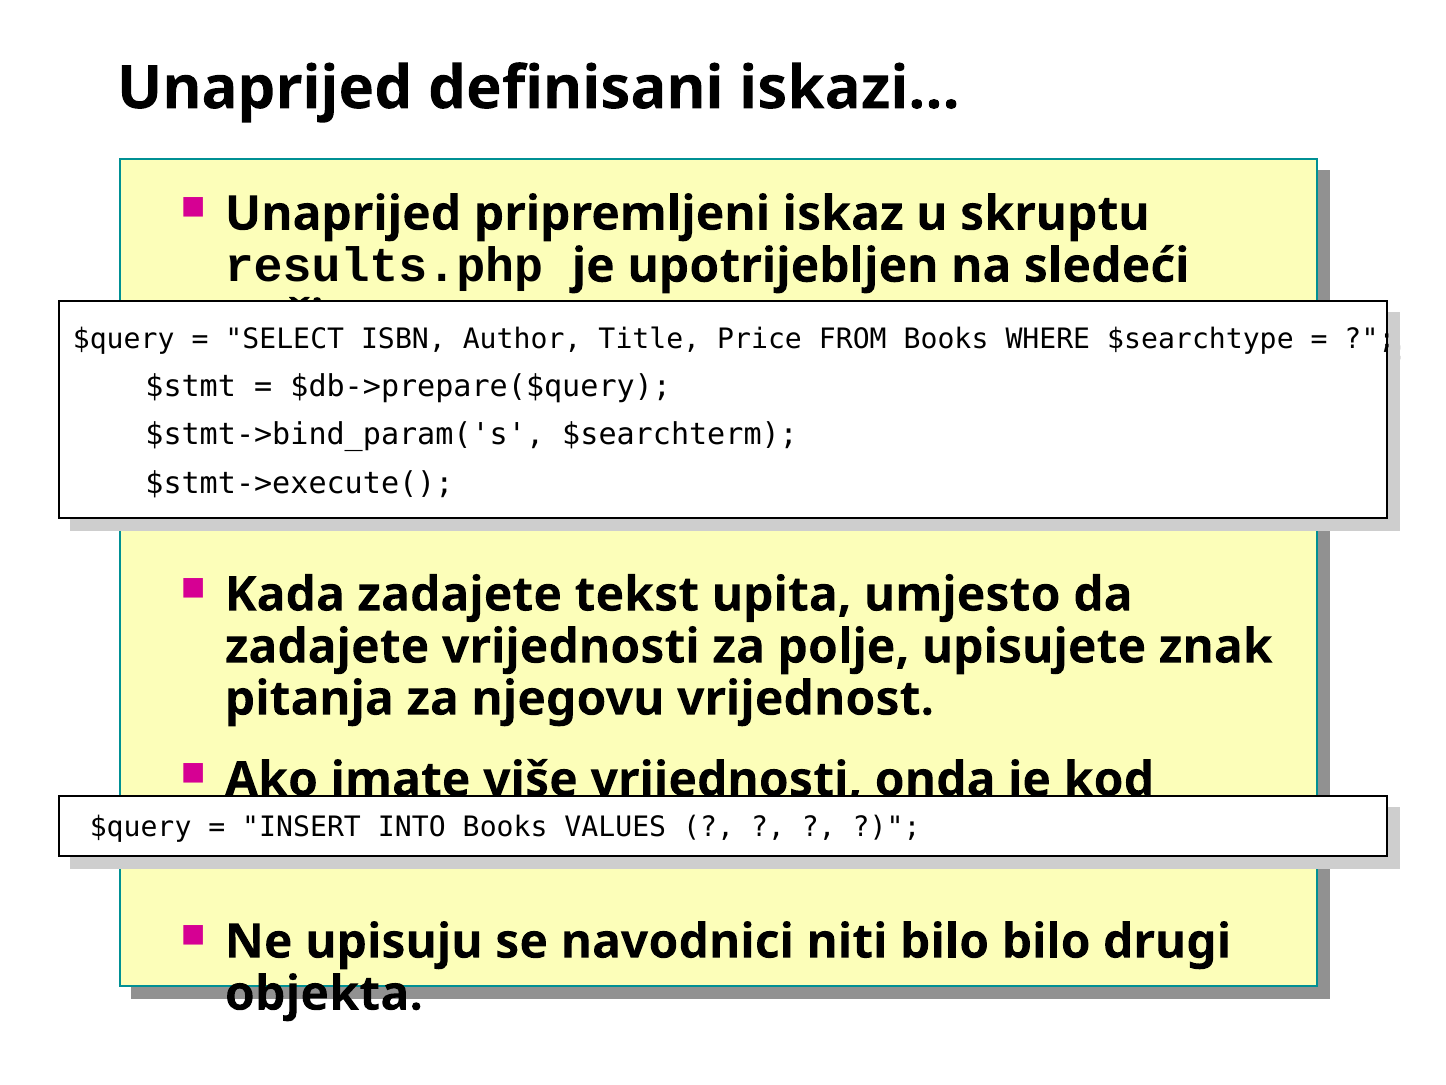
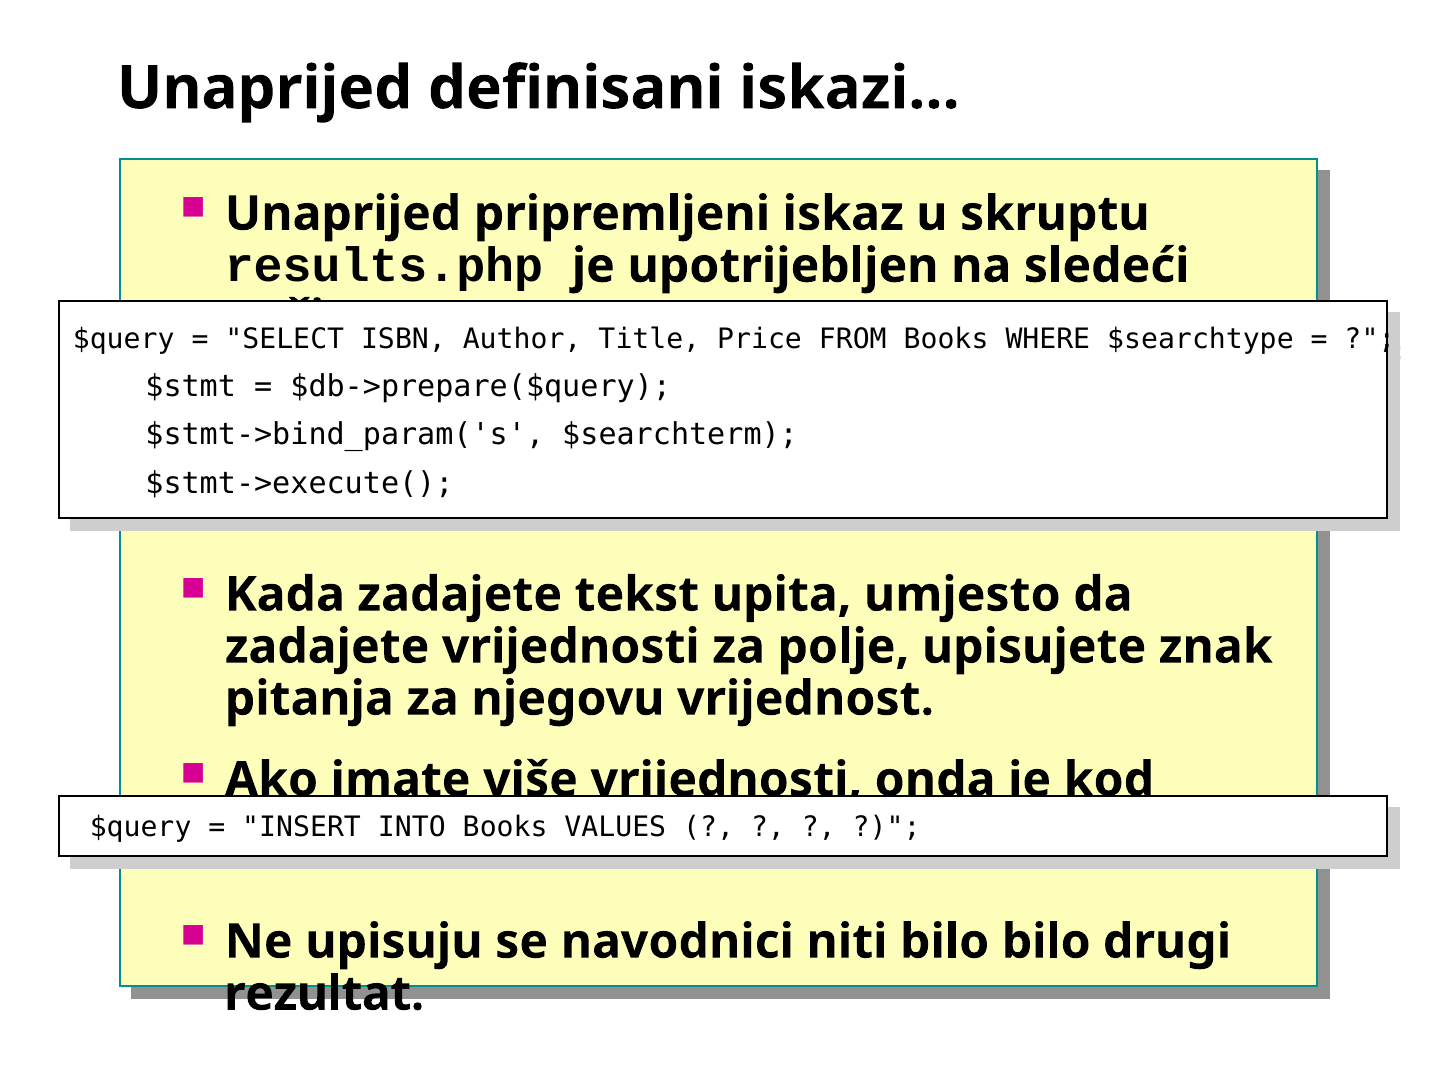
objekta: objekta -> rezultat (324, 993)
